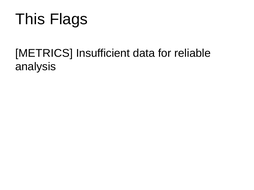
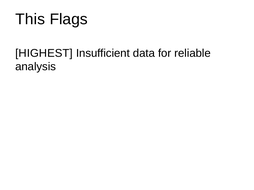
METRICS: METRICS -> HIGHEST (44, 53)
